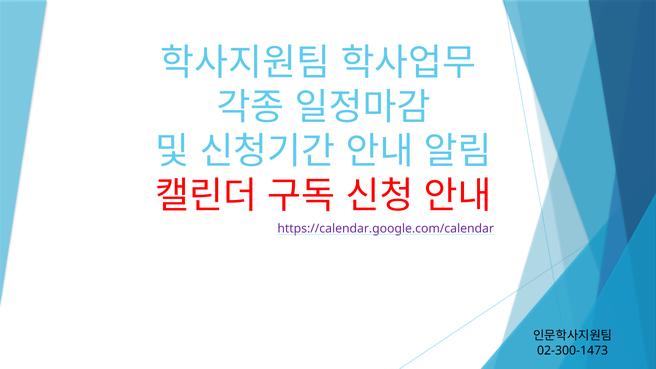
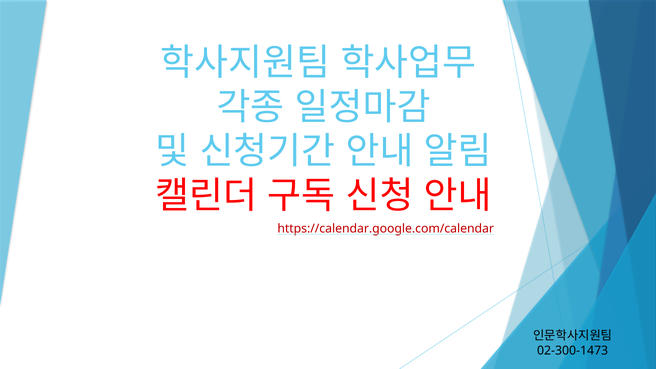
https://calendar.google.com/calendar colour: purple -> red (386, 229)
